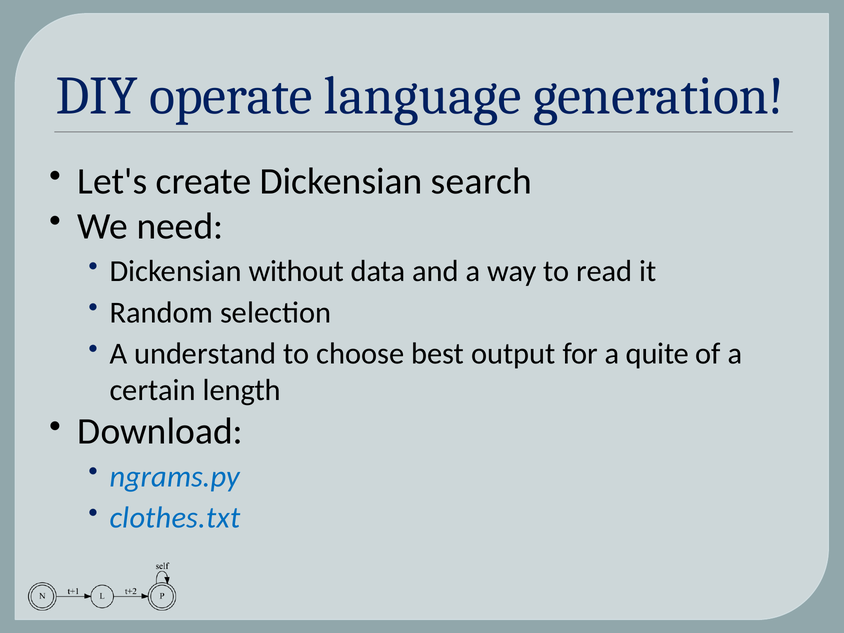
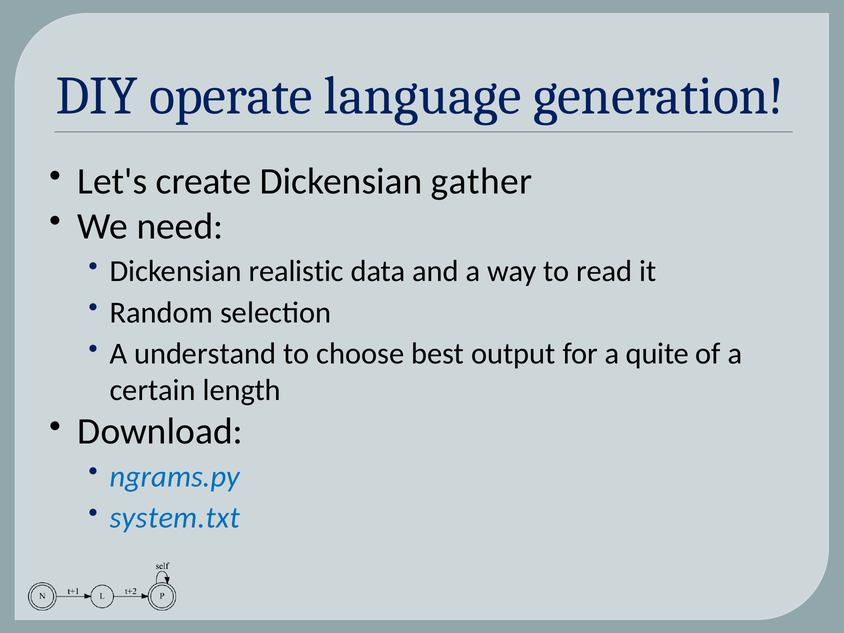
search: search -> gather (482, 181)
without: without -> realistic (296, 271)
clothes.txt: clothes.txt -> system.txt (175, 518)
